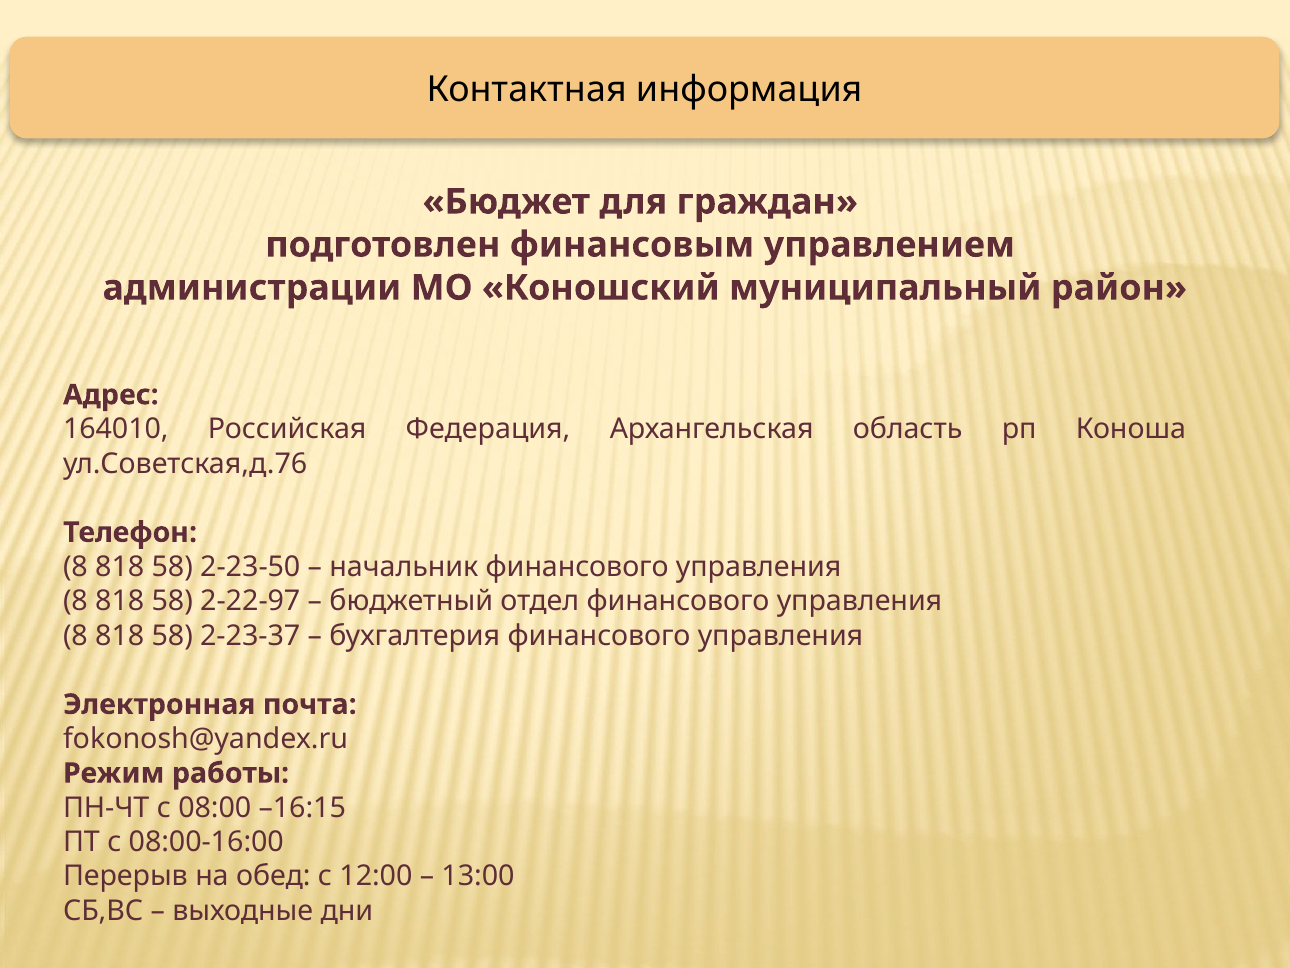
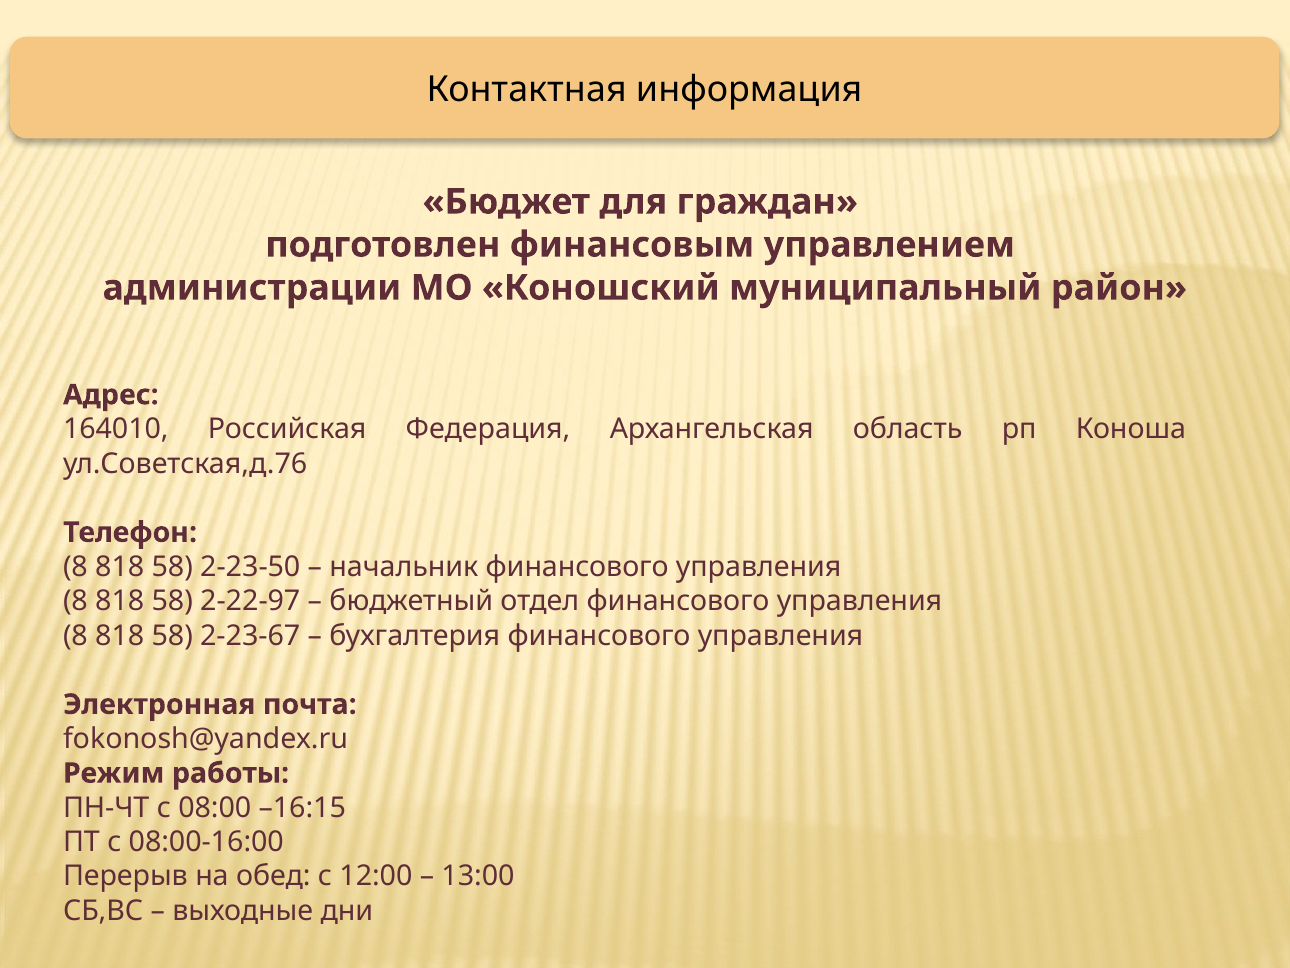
2-23-37: 2-23-37 -> 2-23-67 (250, 635)
